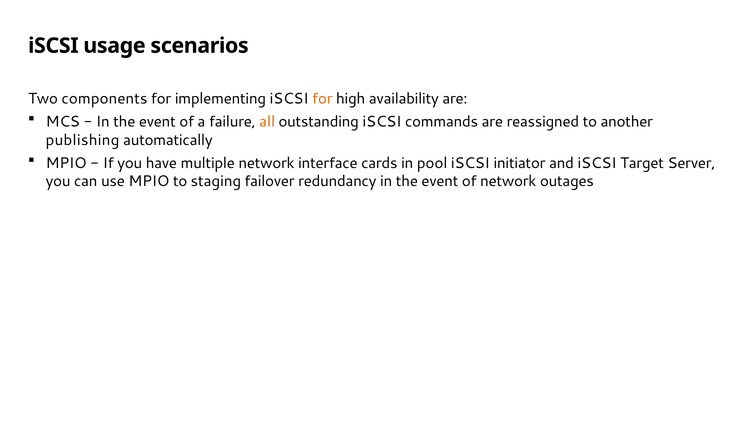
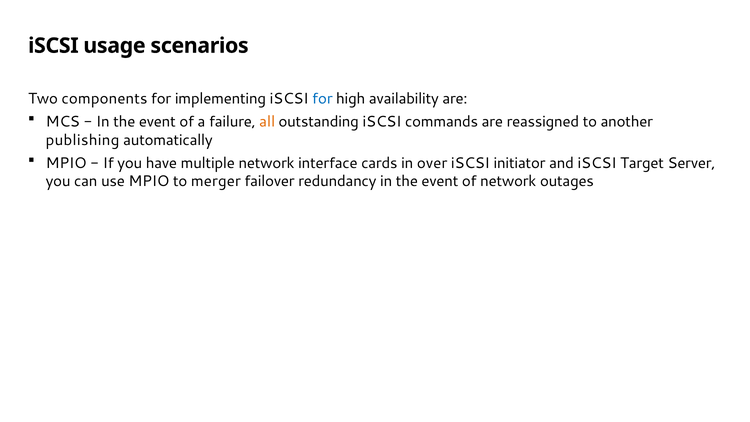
for colour: orange -> blue (322, 99)
pool: pool -> over (432, 163)
staging: staging -> merger (216, 181)
